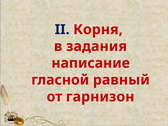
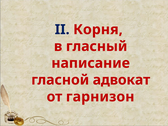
задания: задания -> гласный (97, 46)
равный: равный -> адвокат (121, 80)
